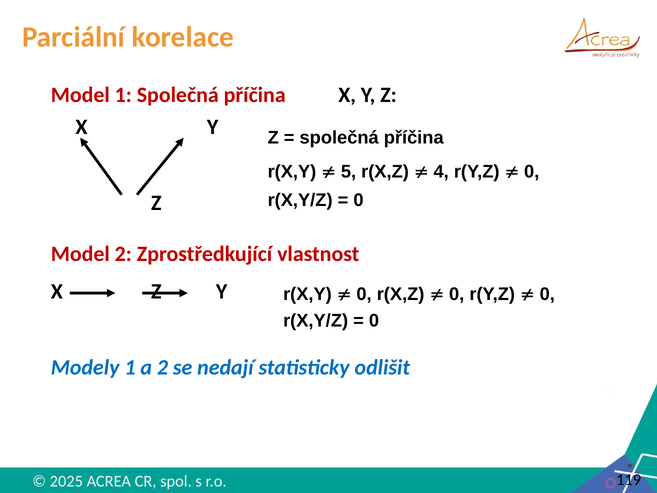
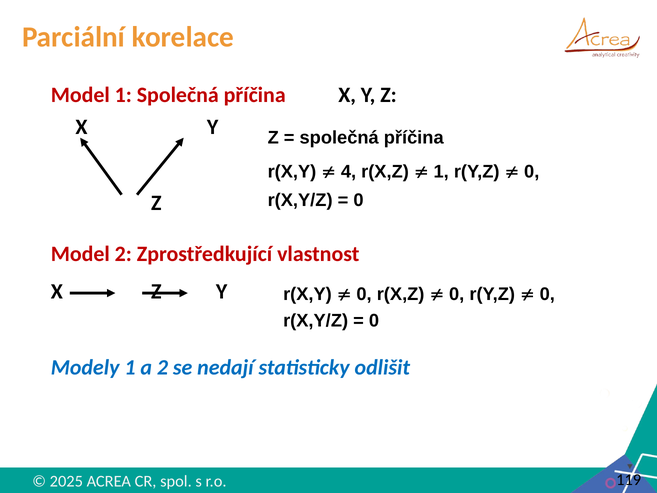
5: 5 -> 4 (349, 171)
4: 4 -> 1 (441, 171)
